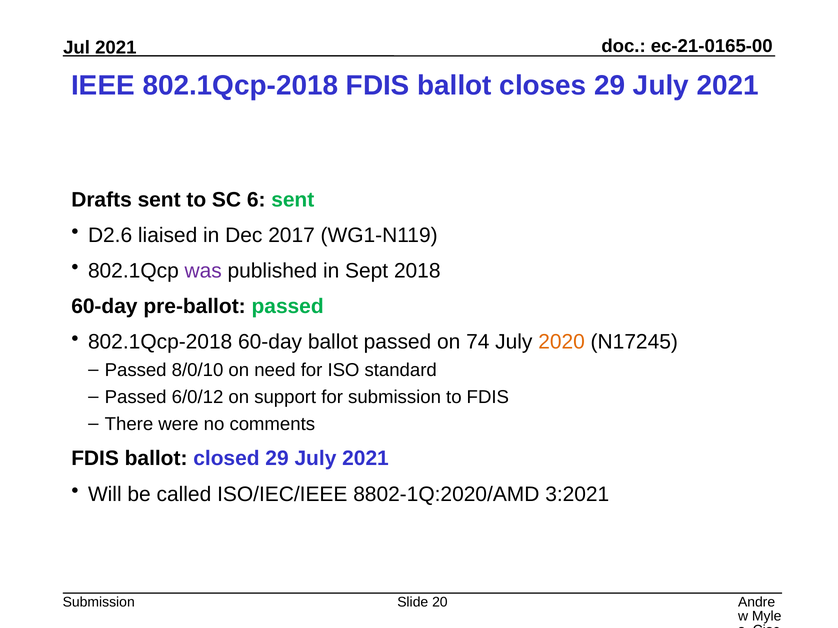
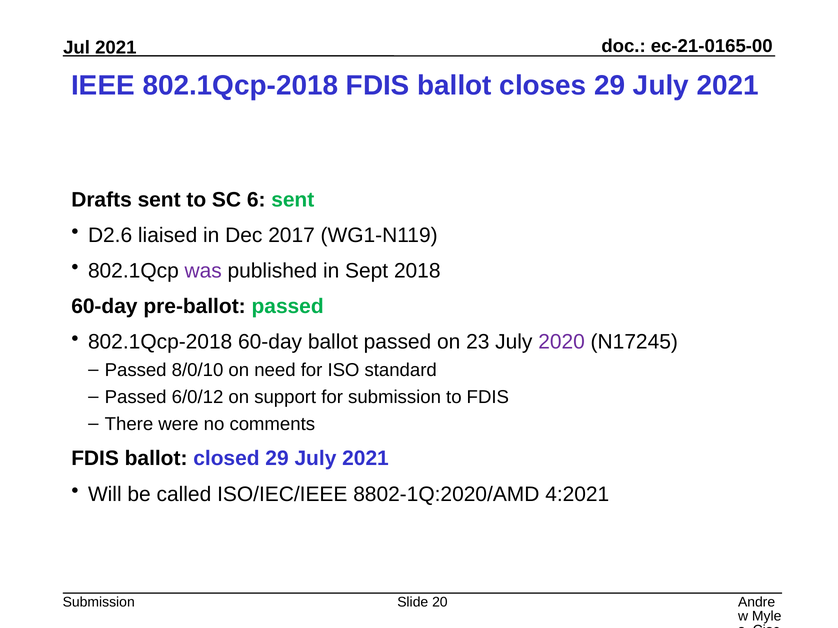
74: 74 -> 23 (478, 342)
2020 colour: orange -> purple (562, 342)
3:2021: 3:2021 -> 4:2021 (577, 495)
